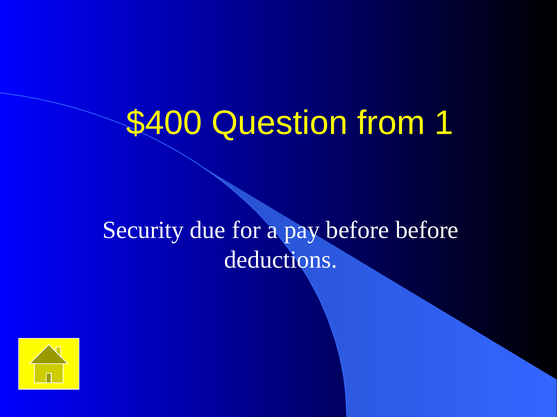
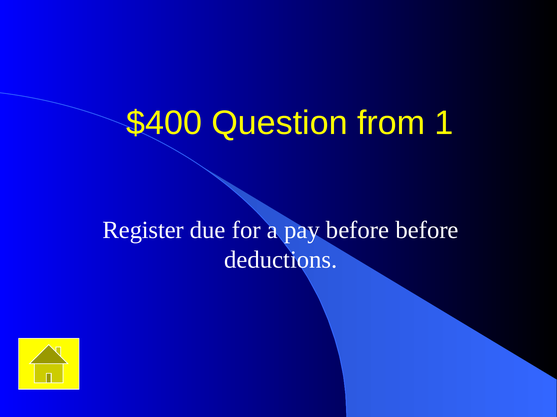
Security: Security -> Register (143, 231)
